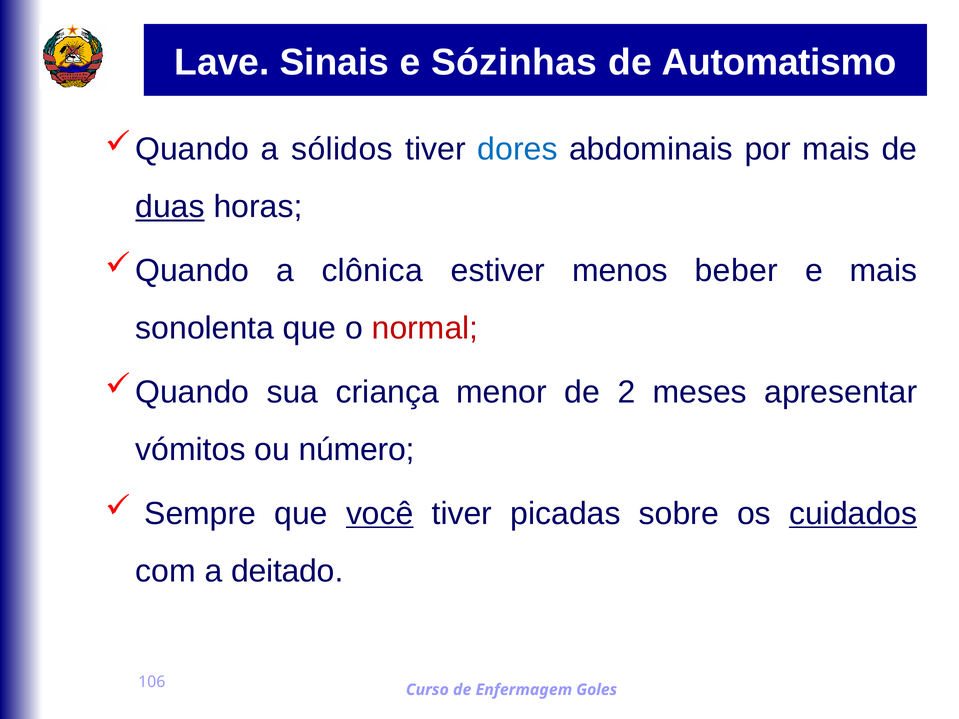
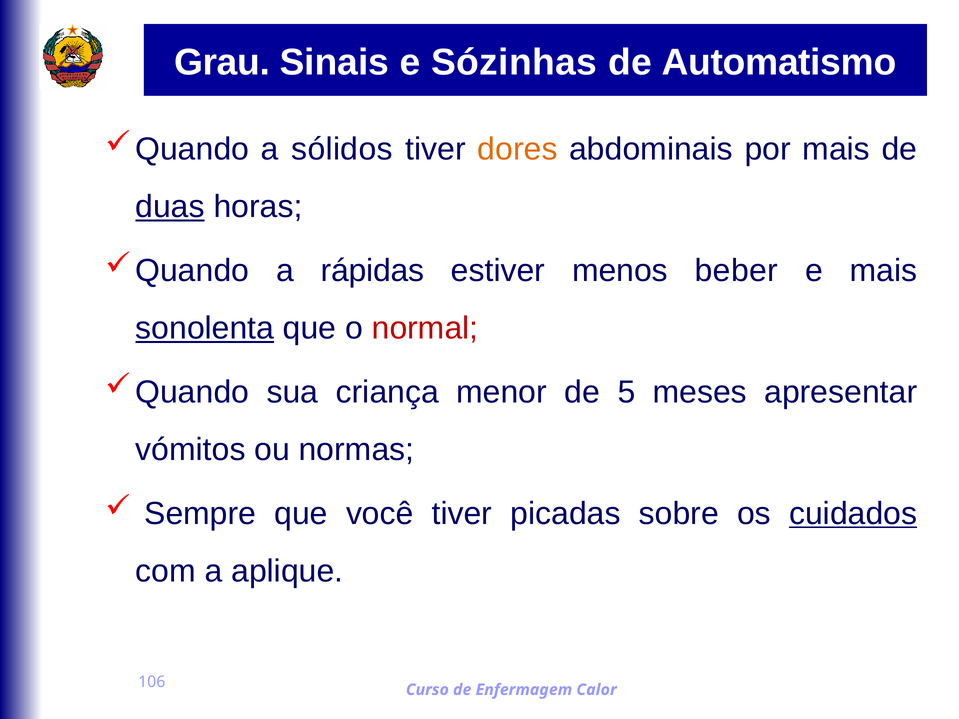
Lave: Lave -> Grau (222, 63)
dores colour: blue -> orange (518, 149)
clônica: clônica -> rápidas (373, 271)
sonolenta underline: none -> present (205, 328)
2: 2 -> 5 (626, 392)
número: número -> normas (356, 450)
você underline: present -> none (380, 514)
deitado: deitado -> aplique (287, 571)
Goles: Goles -> Calor (597, 690)
